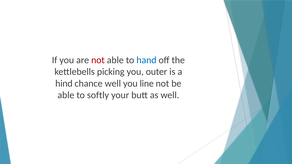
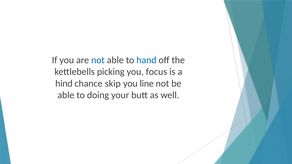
not colour: red -> blue (98, 60)
outer: outer -> focus (156, 72)
chance well: well -> skip (113, 84)
softly: softly -> doing (98, 95)
